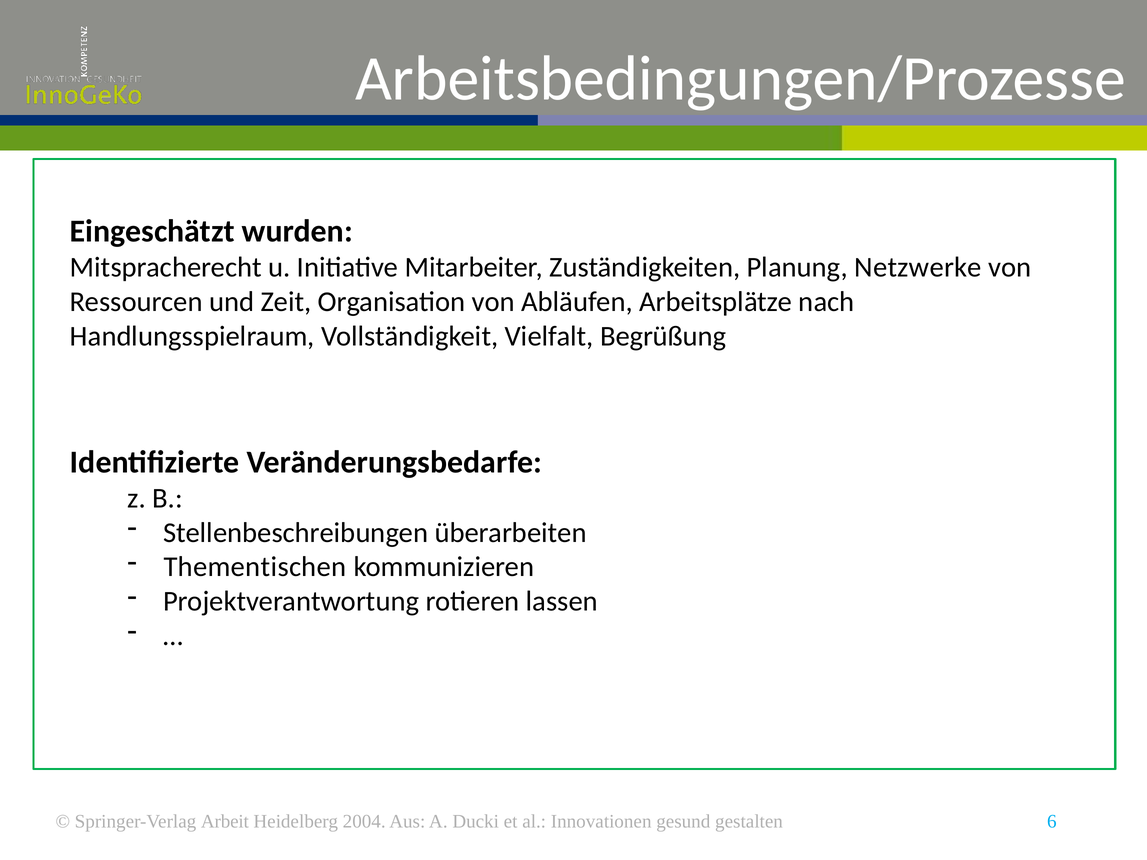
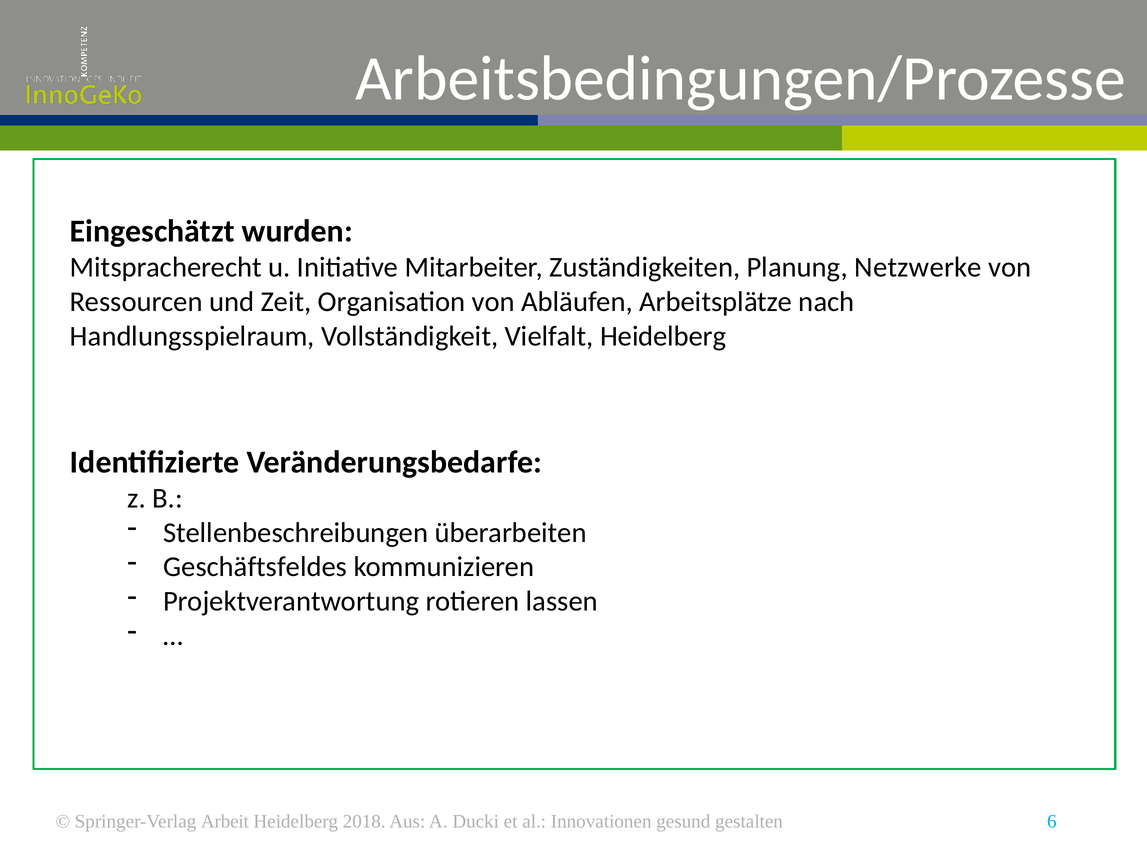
Vielfalt Begrüßung: Begrüßung -> Heidelberg (663, 336)
Thementischen: Thementischen -> Geschäftsfeldes (255, 567)
2004: 2004 -> 2018 (364, 822)
